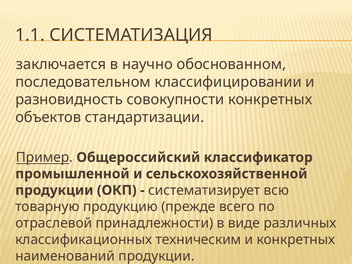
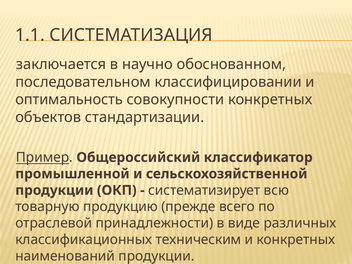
разновидность: разновидность -> оптимальность (69, 100)
